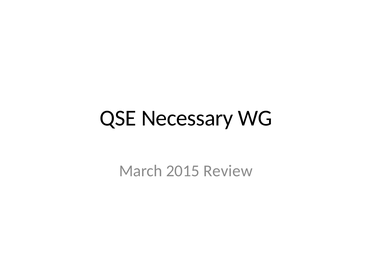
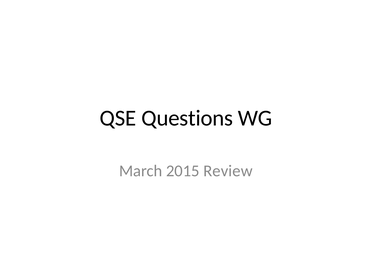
Necessary: Necessary -> Questions (187, 118)
